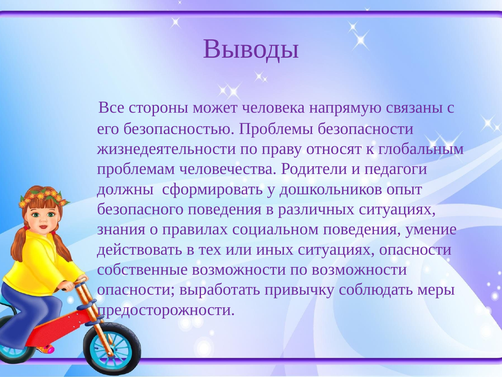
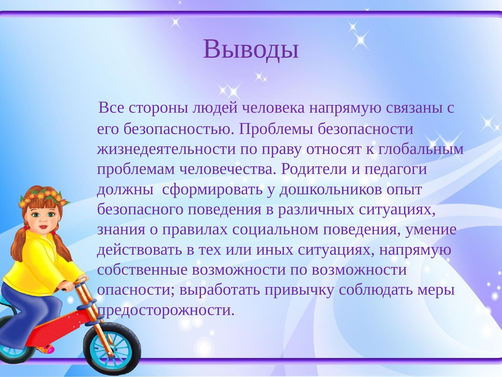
может: может -> людей (215, 107)
ситуациях опасности: опасности -> напрямую (415, 249)
